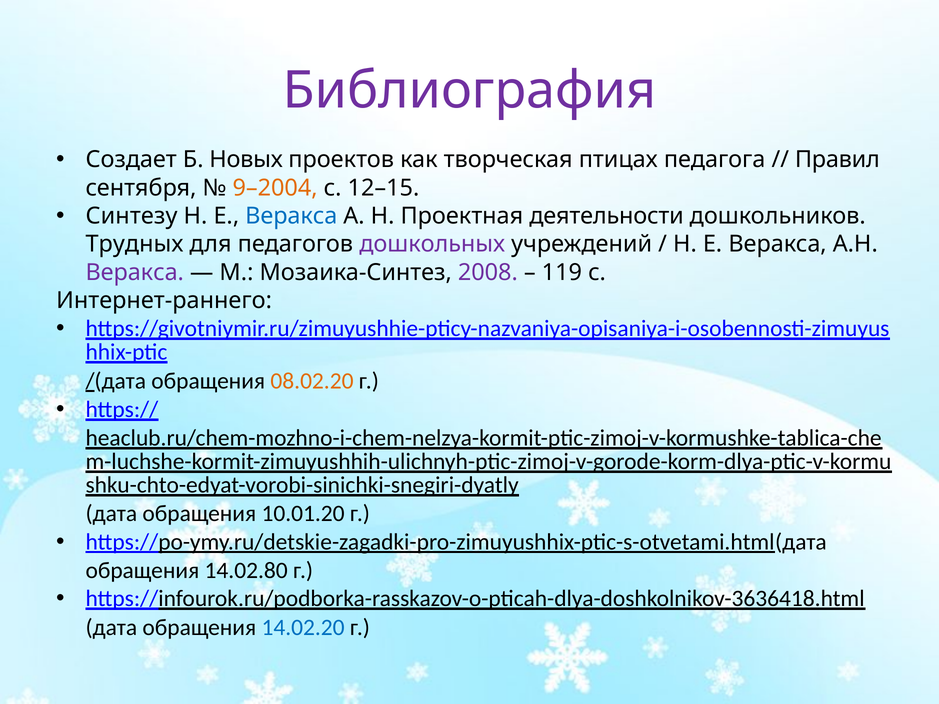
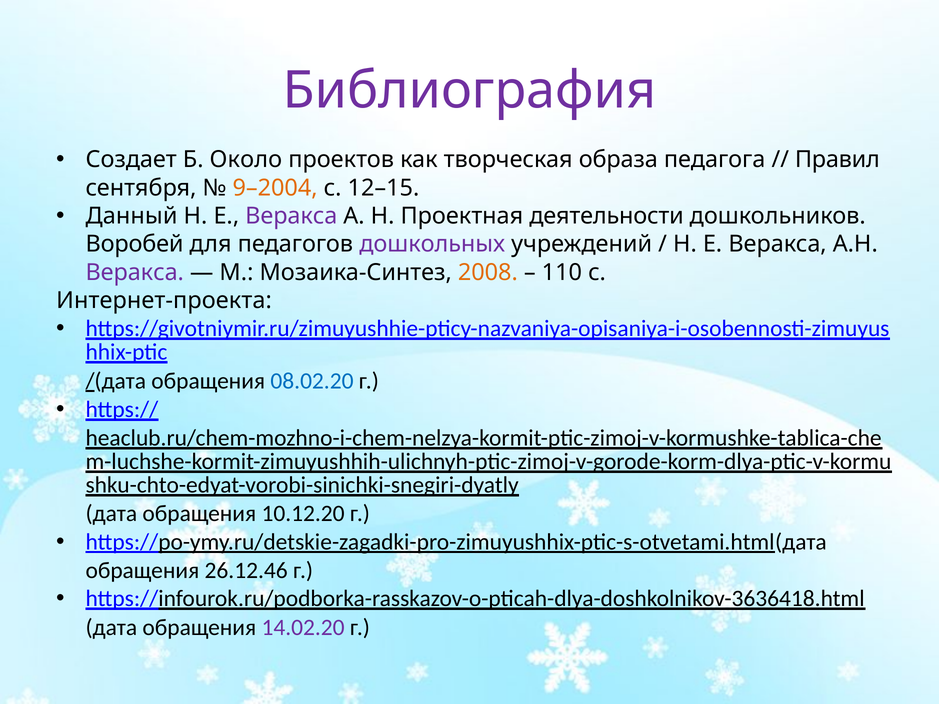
Новых: Новых -> Около (246, 160)
птицах: птицах -> образа (618, 160)
Синтезу: Синтезу -> Данный (132, 216)
Веракса colour: blue -> purple (291, 216)
Трудных: Трудных -> Воробей (135, 244)
2008 colour: purple -> orange (488, 272)
119: 119 -> 110 (562, 272)
Интернет-раннего: Интернет-раннего -> Интернет-проекта (164, 301)
08.02.20 colour: orange -> blue (312, 381)
10.01.20: 10.01.20 -> 10.12.20 (303, 514)
14.02.80: 14.02.80 -> 26.12.46 (246, 571)
14.02.20 colour: blue -> purple (303, 627)
